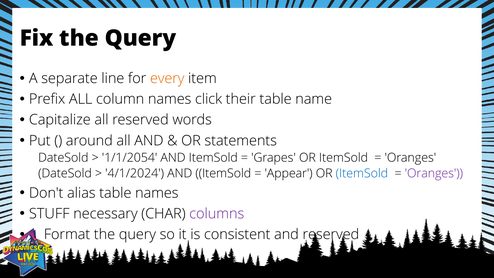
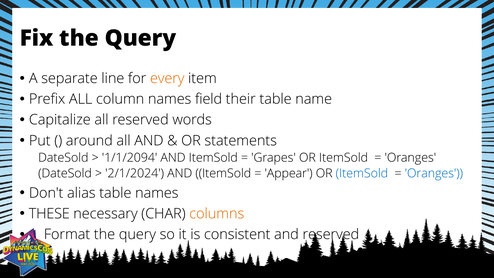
click: click -> field (209, 99)
1/1/2054: 1/1/2054 -> 1/1/2094 (130, 158)
4/1/2024: 4/1/2024 -> 2/1/2024 (135, 173)
Oranges colour: purple -> blue (434, 173)
STUFF: STUFF -> THESE (49, 214)
columns colour: purple -> orange (217, 214)
